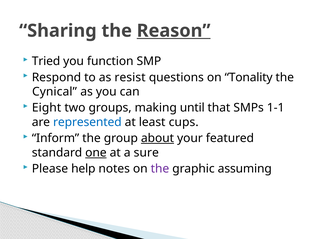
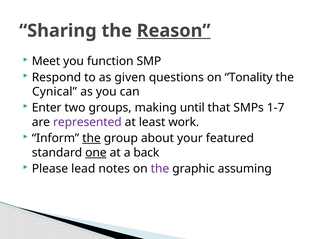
Tried: Tried -> Meet (46, 61)
resist: resist -> given (130, 77)
Eight: Eight -> Enter (47, 108)
1-1: 1-1 -> 1-7 (276, 108)
represented colour: blue -> purple (87, 122)
cups: cups -> work (184, 122)
the underline: none -> present (92, 138)
about underline: present -> none (157, 138)
sure: sure -> back (146, 153)
help: help -> lead (83, 169)
